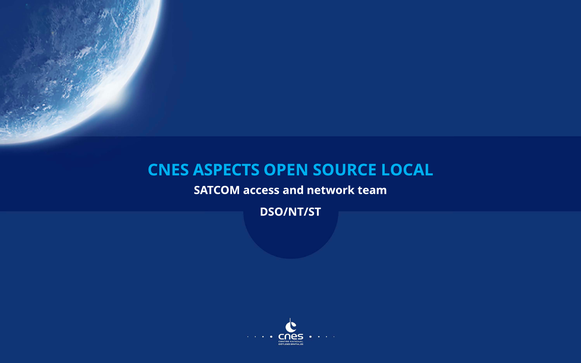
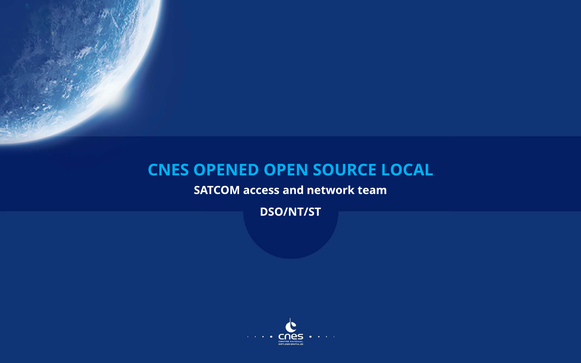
ASPECTS: ASPECTS -> OPENED (226, 170)
